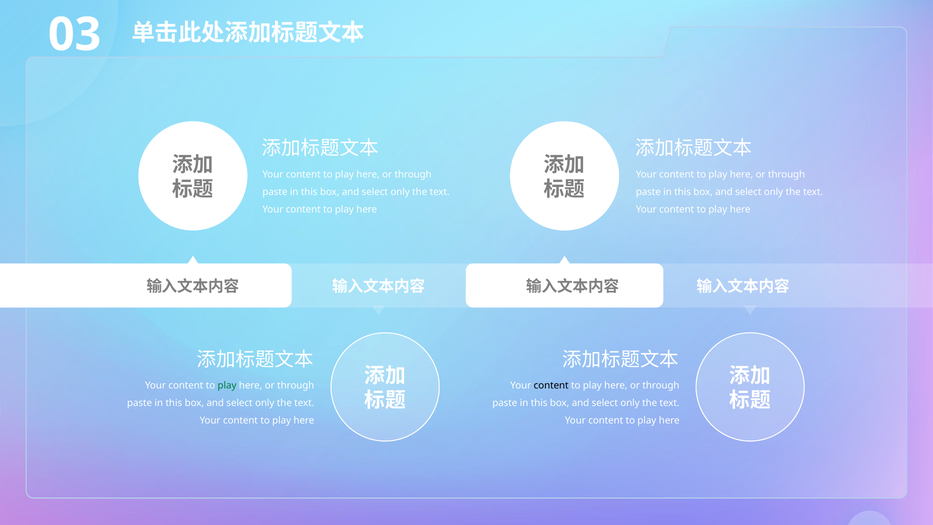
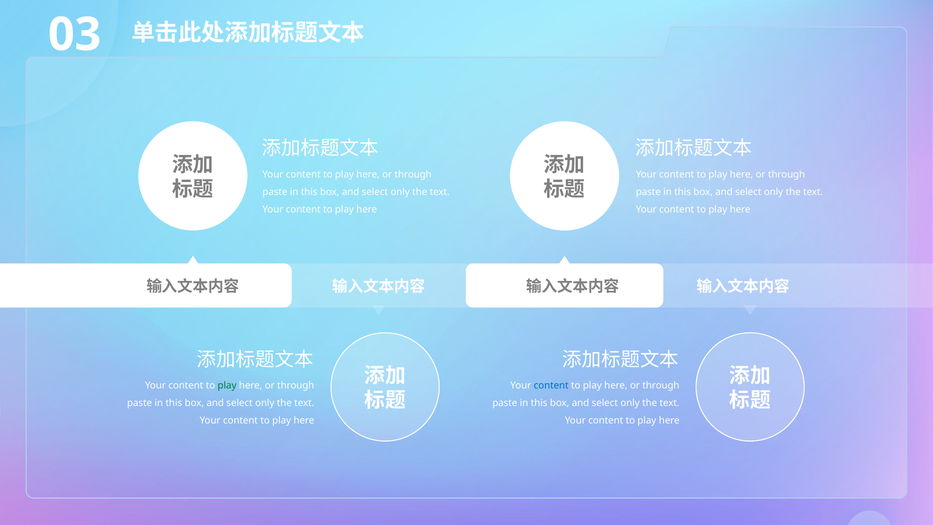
content colour: black -> blue (551, 386)
